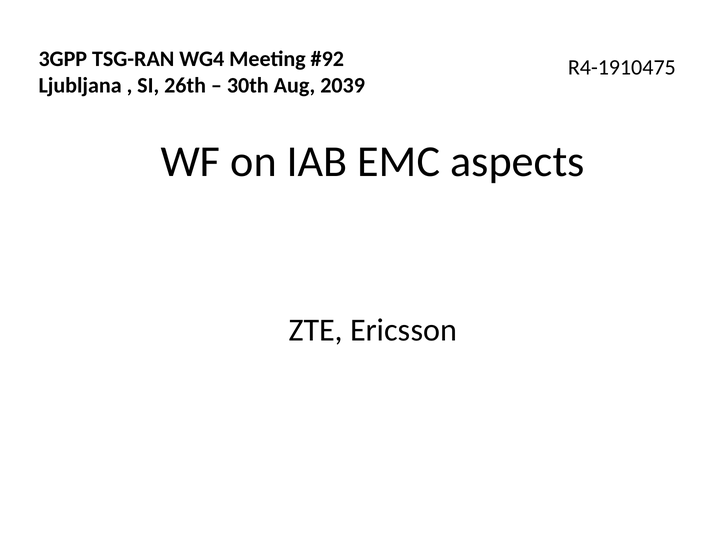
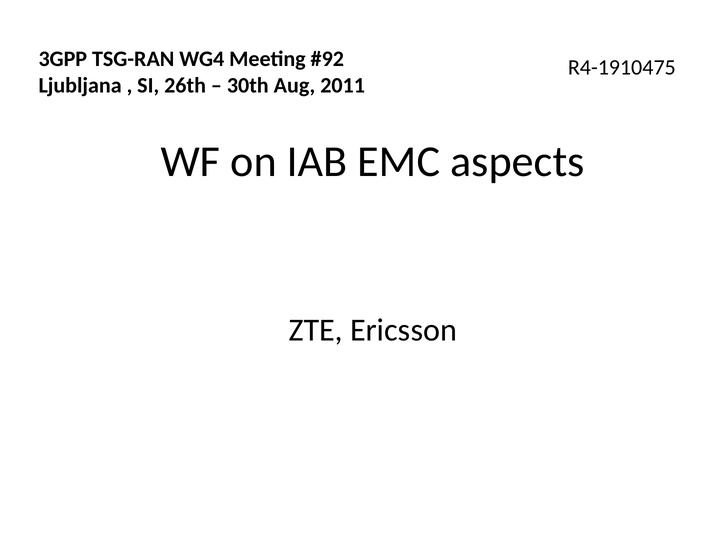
2039: 2039 -> 2011 (343, 85)
